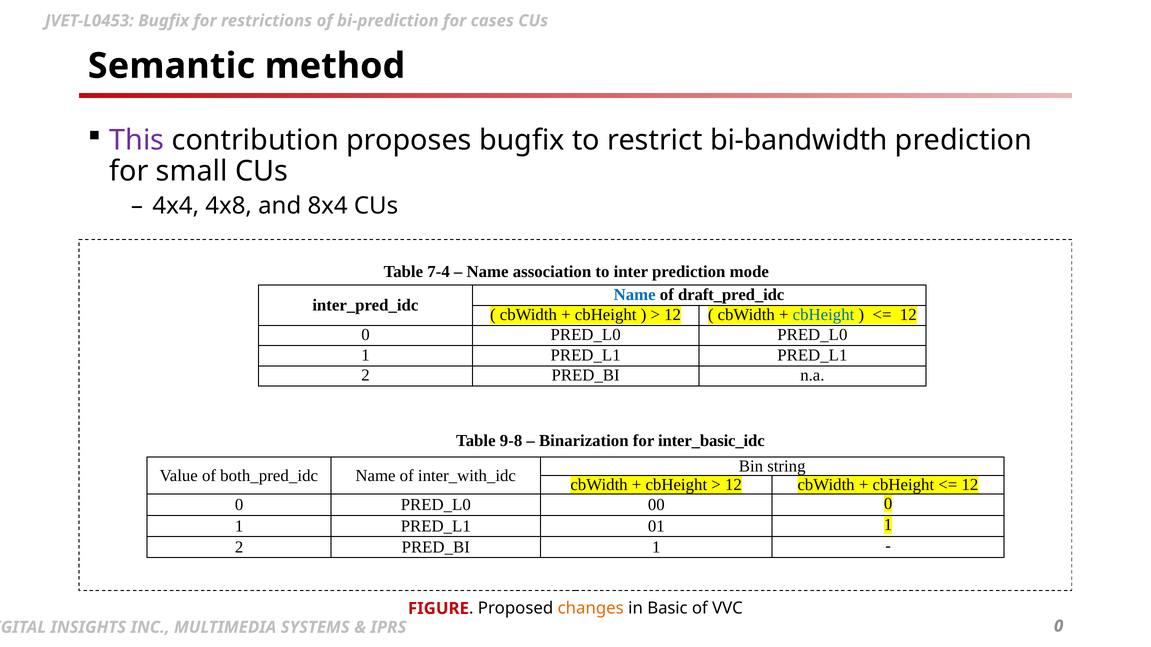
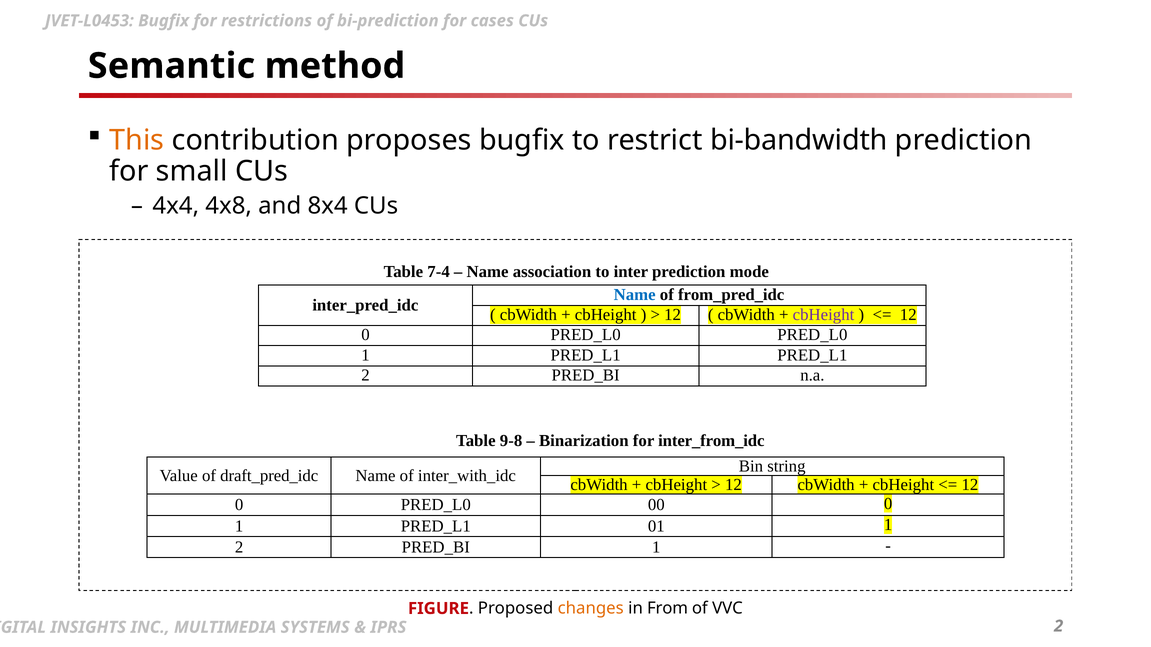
This colour: purple -> orange (137, 140)
draft_pred_idc: draft_pred_idc -> from_pred_idc (731, 295)
cbHeight colour: blue -> purple (824, 315)
inter_basic_idc: inter_basic_idc -> inter_from_idc (711, 441)
both_pred_idc: both_pred_idc -> draft_pred_idc (269, 476)
Basic: Basic -> From (668, 609)
0: 0 -> 2 (1059, 626)
